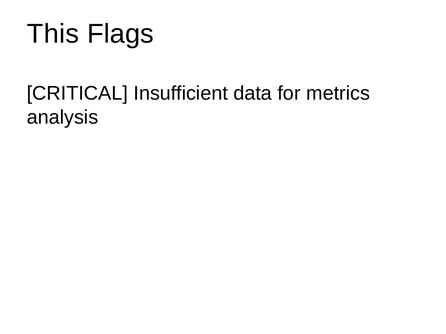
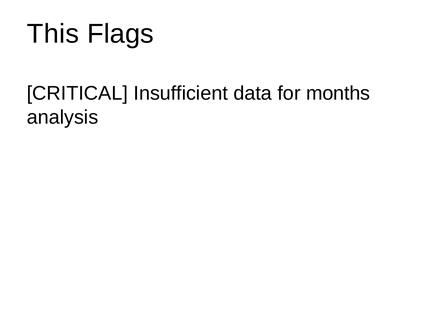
metrics: metrics -> months (338, 94)
